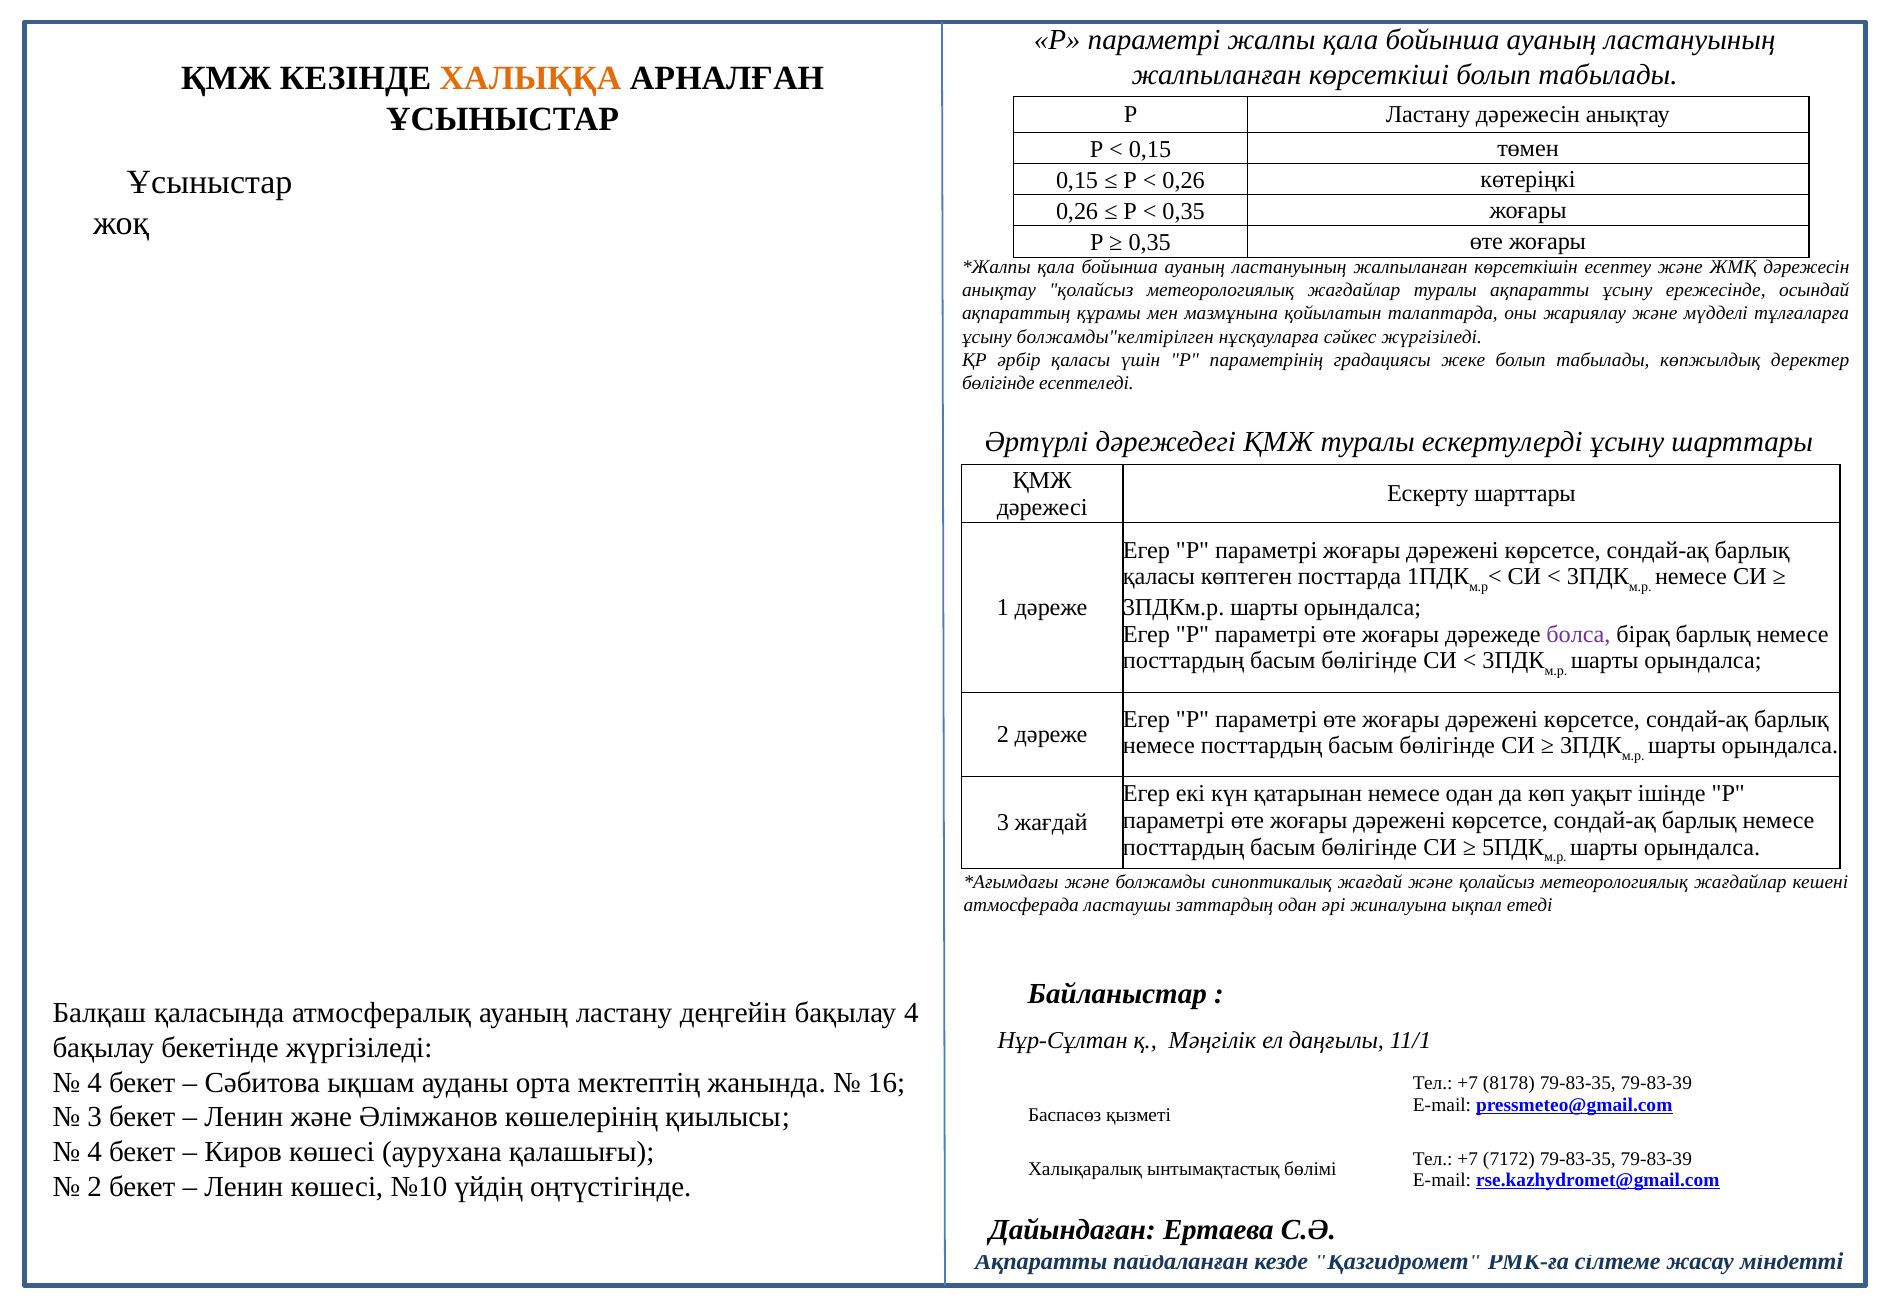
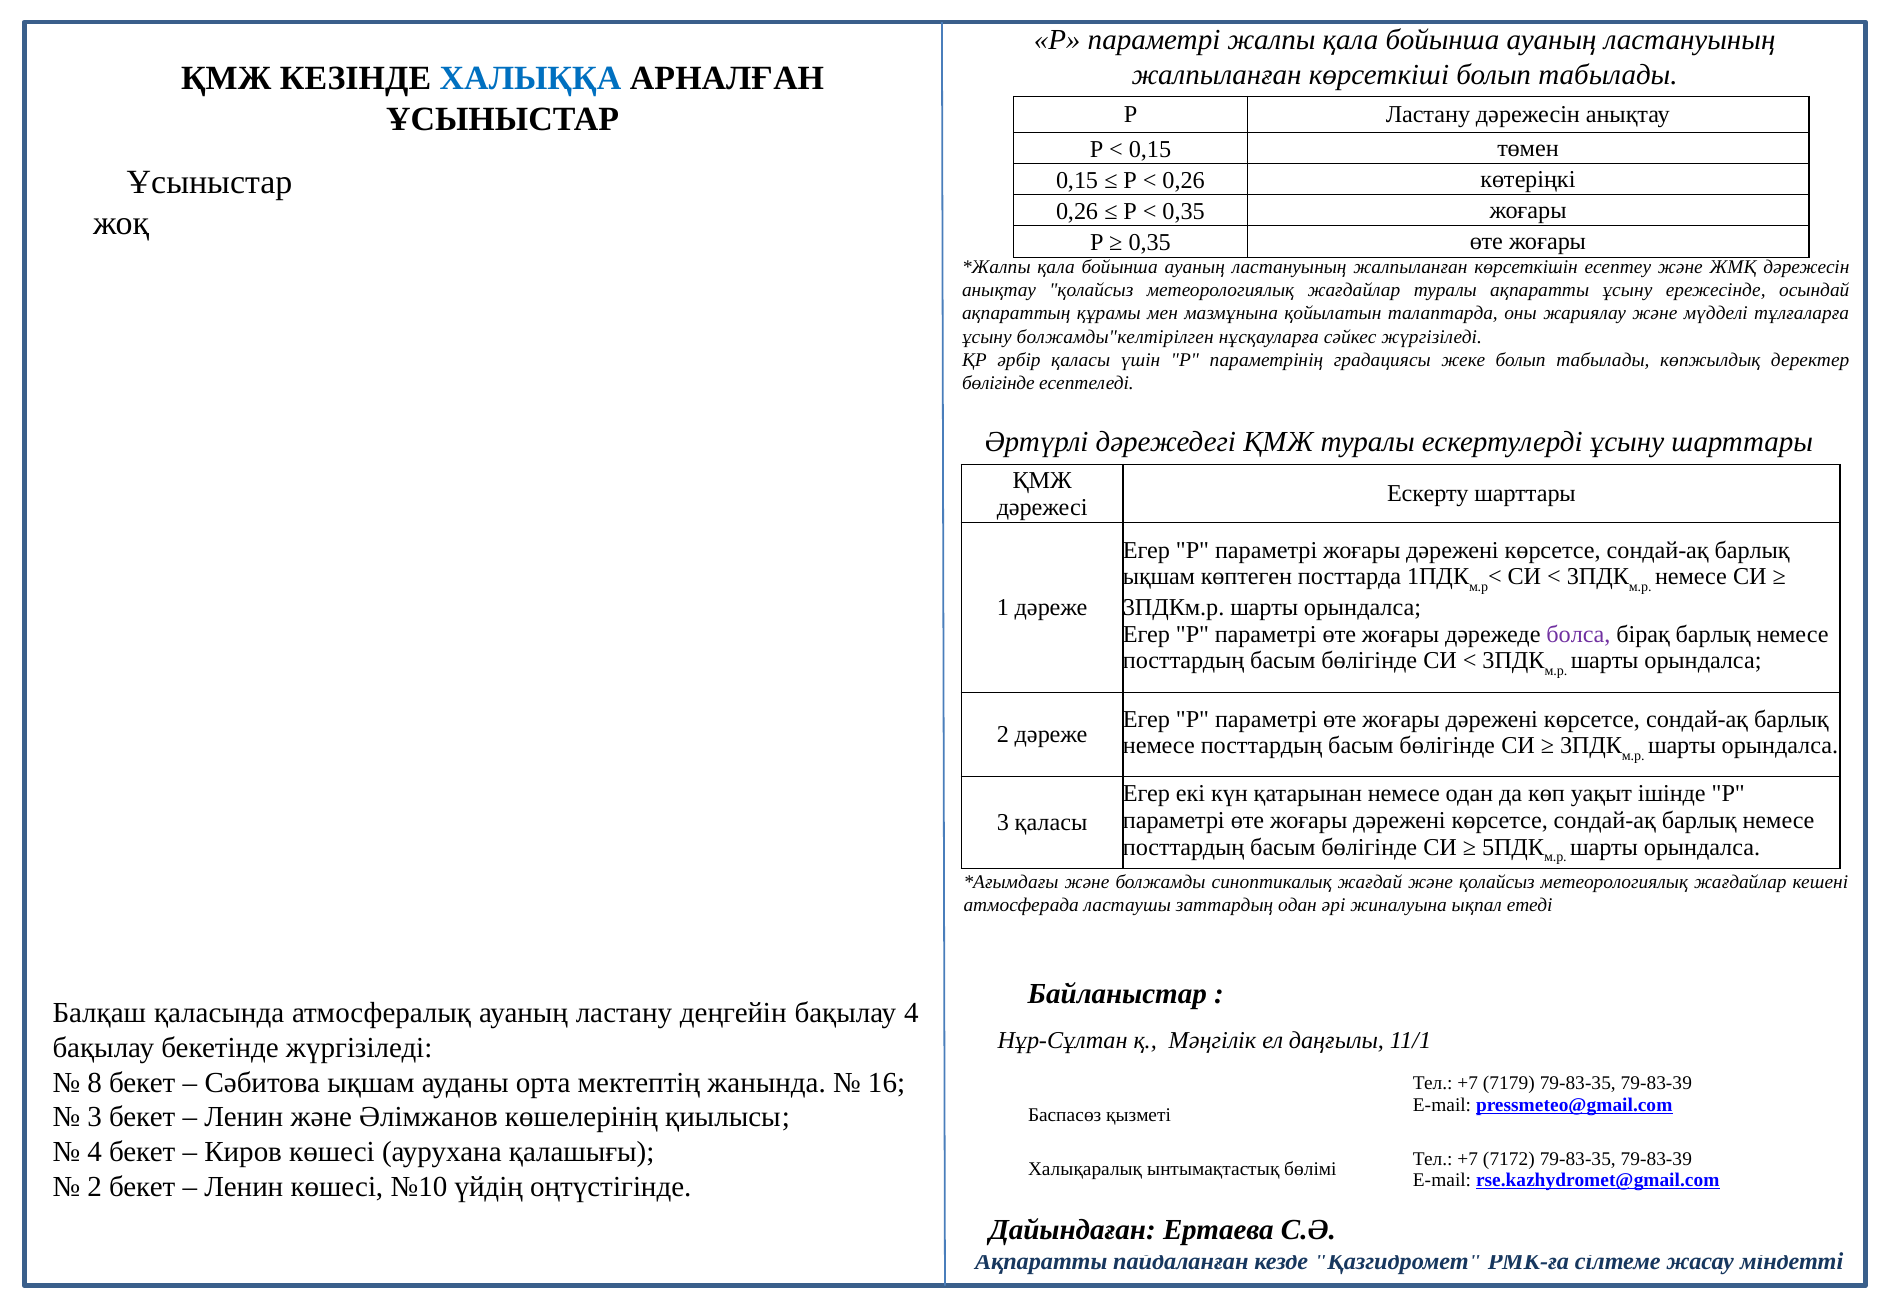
ХАЛЫҚҚА colour: orange -> blue (530, 78)
қаласы: қаласы -> ықшам (1159, 577)
3 жағдай: жағдай -> қаласы (1051, 823)
4: 4 -> 8 (95, 1083)
8178: 8178 -> 7179 (1509, 1084)
